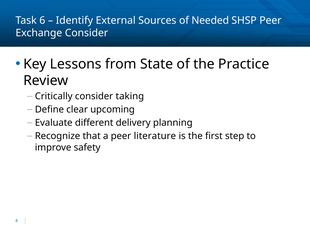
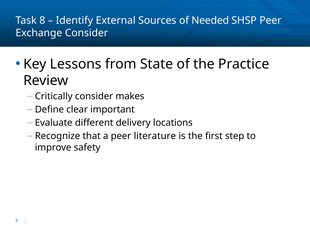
Task 6: 6 -> 8 (42, 21)
taking: taking -> makes (130, 96)
upcoming: upcoming -> important (113, 109)
planning: planning -> locations (173, 123)
